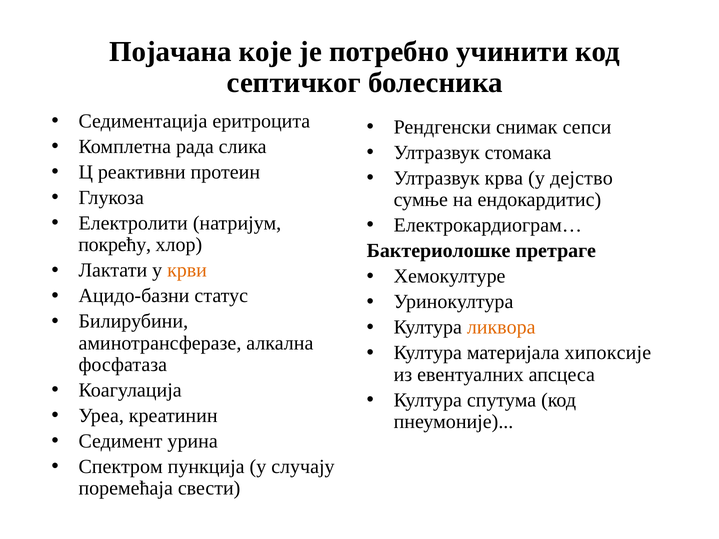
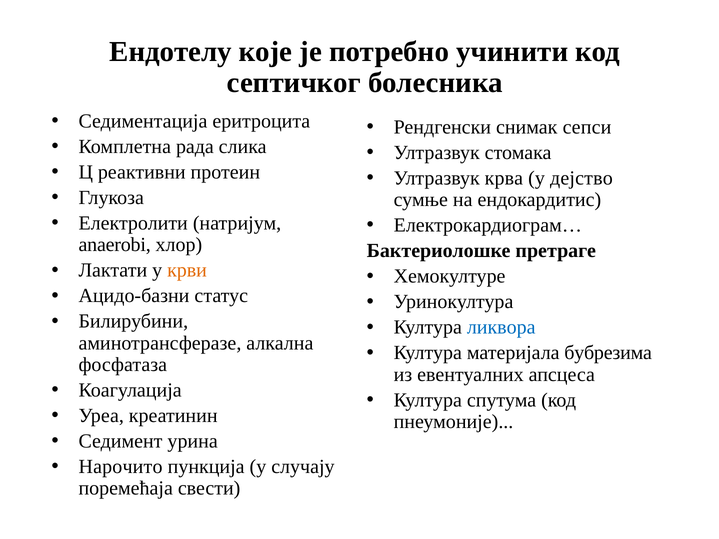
Појачана: Појачана -> Ендотелу (171, 52)
покрећу: покрећу -> anaerobi (115, 245)
ликвора colour: orange -> blue (501, 327)
хипoксијe: хипoксијe -> бубрезима (608, 353)
Спектром: Спектром -> Нaрoчито (121, 467)
